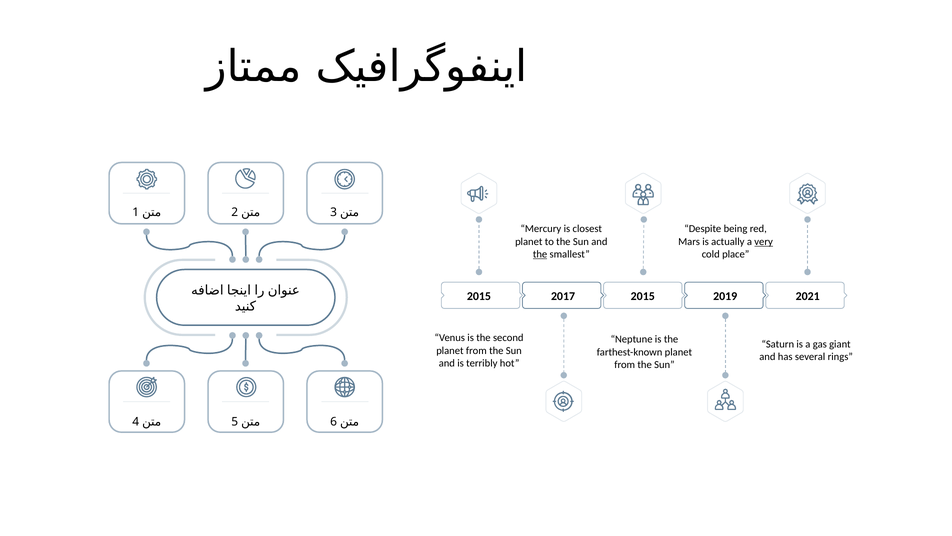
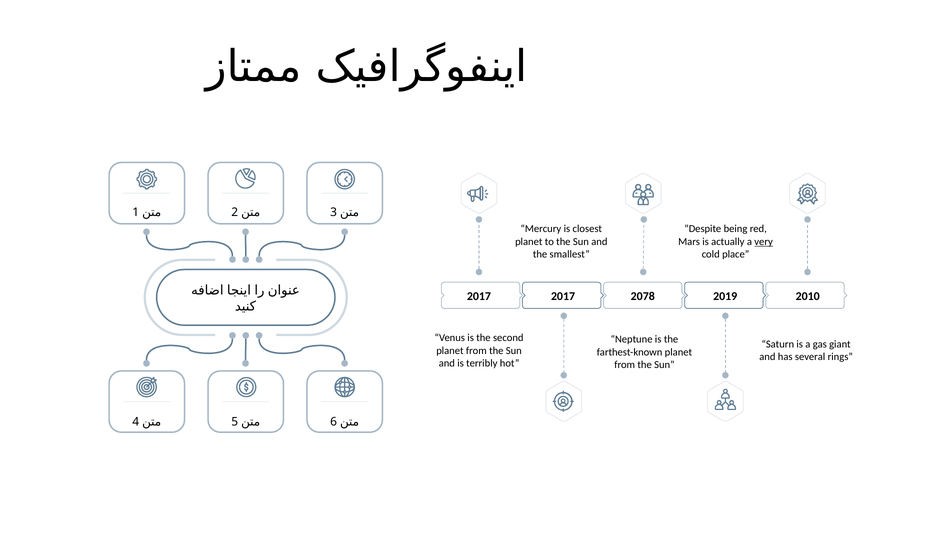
the underline: present -> none (540, 254)
2015: 2015 -> 2017 (479, 296)
2017 2015: 2015 -> 2078 (643, 296)
2021: 2021 -> 2010 (808, 296)
